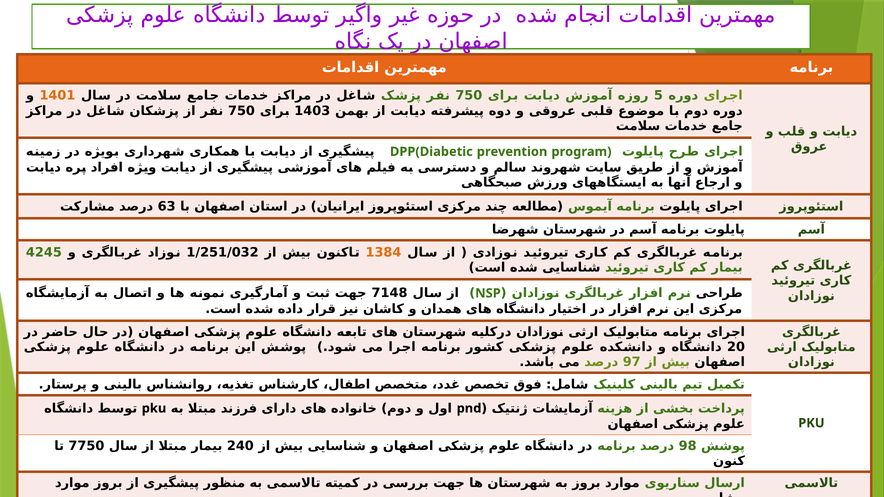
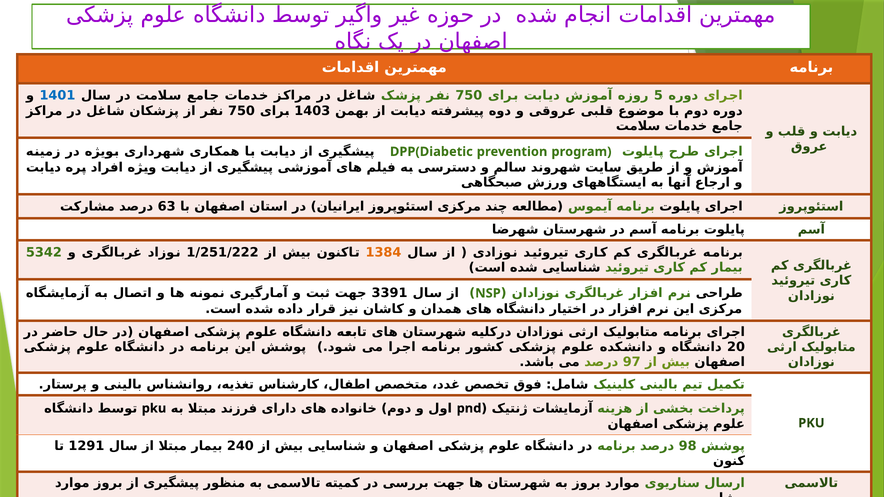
1401 colour: orange -> blue (57, 96)
4245: 4245 -> 5342 (44, 252)
1/251/032: 1/251/032 -> 1/251/222 (223, 252)
7148: 7148 -> 3391 (390, 293)
7750: 7750 -> 1291 (86, 446)
